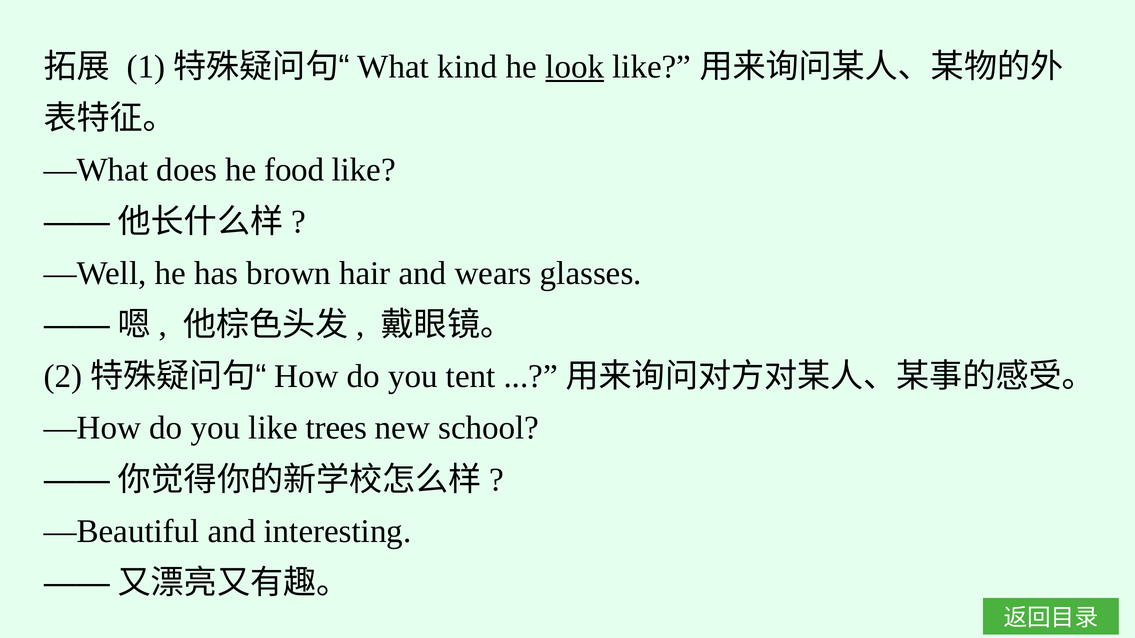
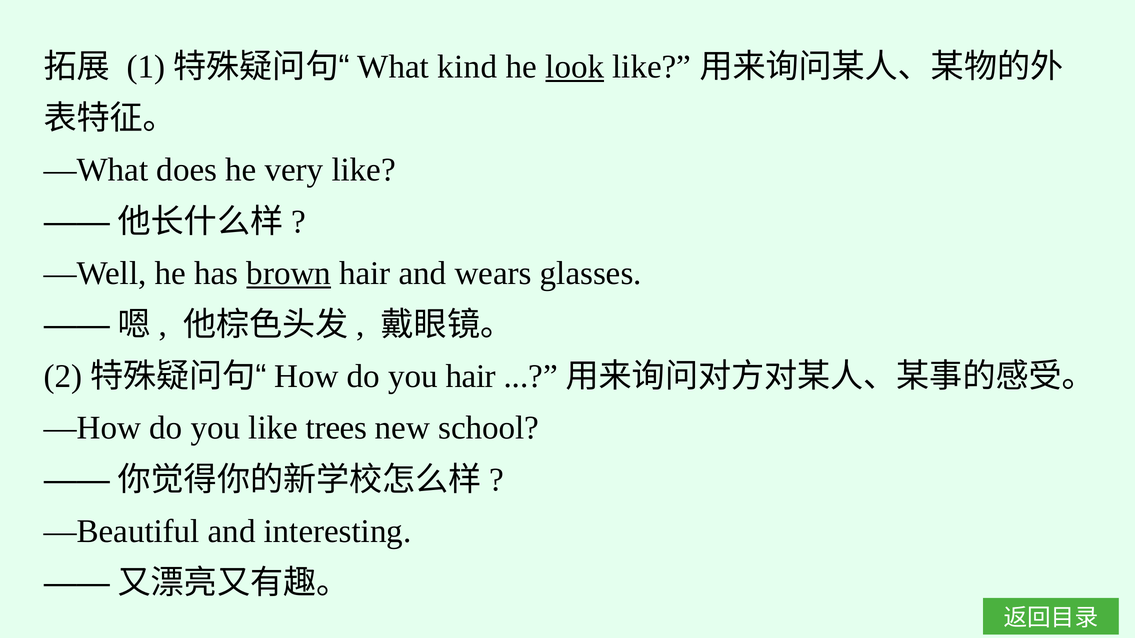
food: food -> very (294, 170)
brown underline: none -> present (289, 273)
you tent: tent -> hair (471, 377)
